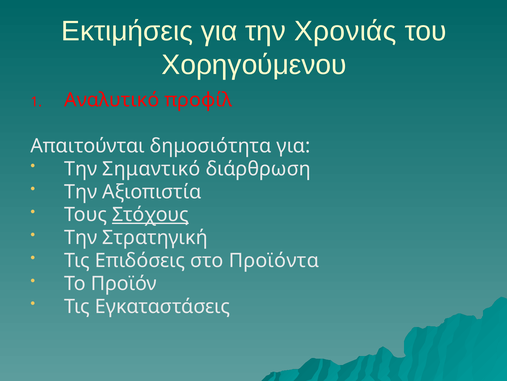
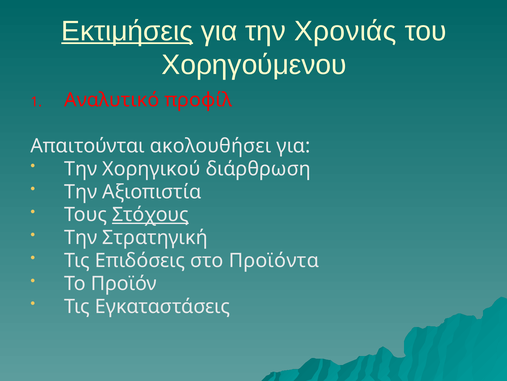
Εκτιμήσεις underline: none -> present (127, 31)
δημοσιότητα: δημοσιότητα -> ακολουθήσει (211, 146)
Σημαντικό: Σημαντικό -> Χορηγικού (151, 169)
